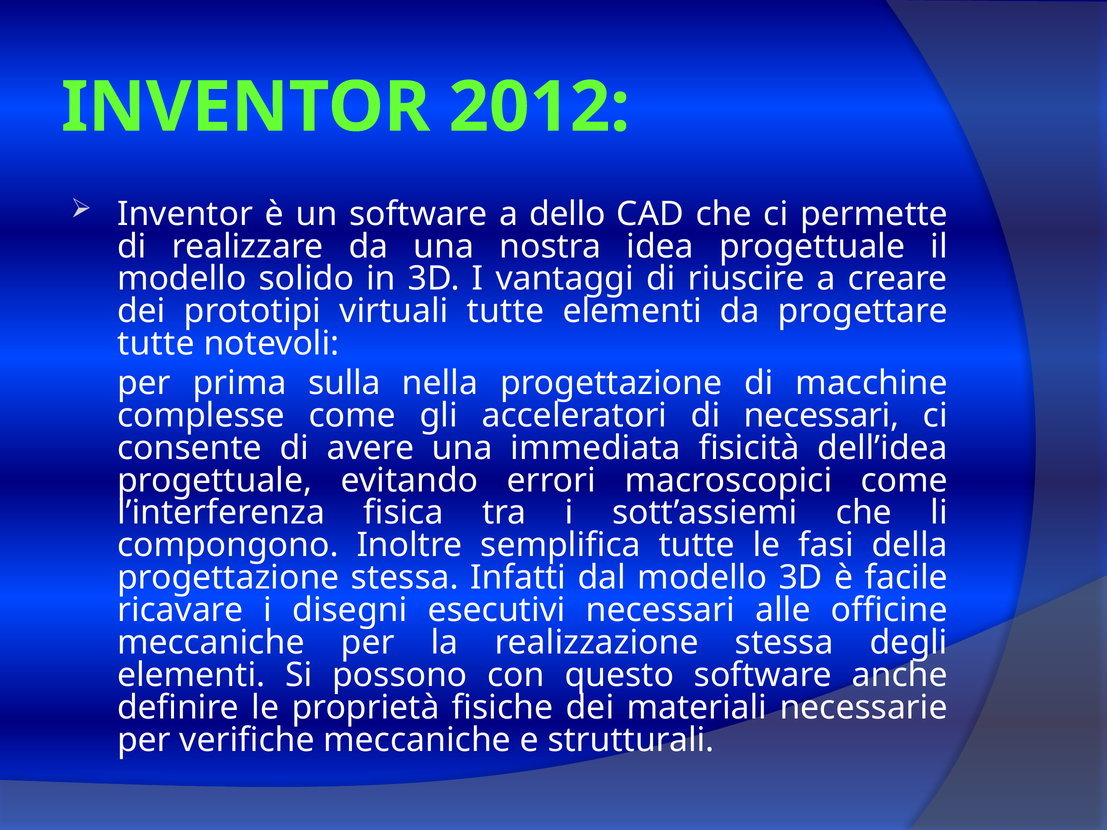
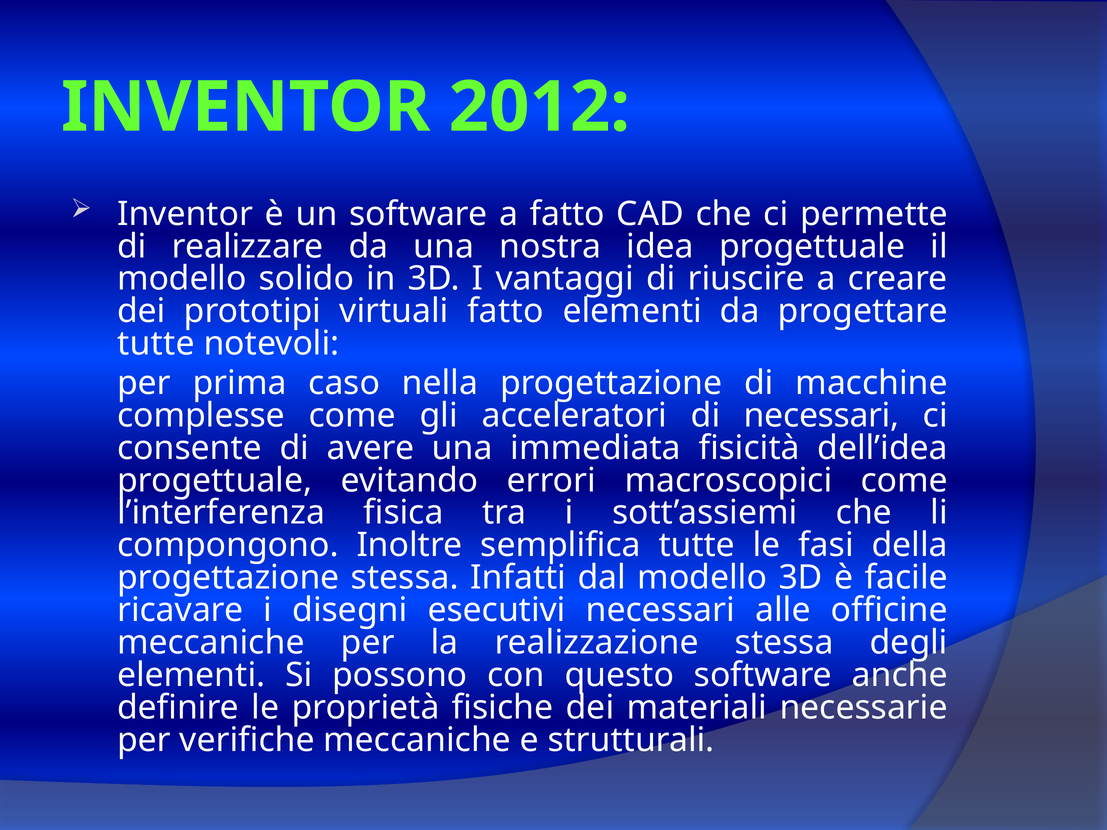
a dello: dello -> fatto (567, 214)
virtuali tutte: tutte -> fatto (505, 311)
sulla: sulla -> caso (344, 383)
